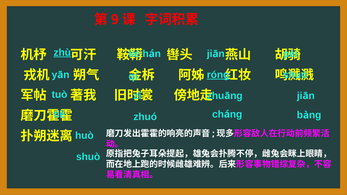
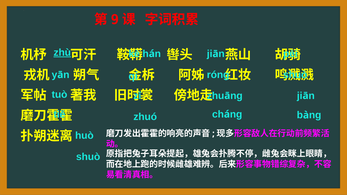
róng underline: present -> none (218, 75)
